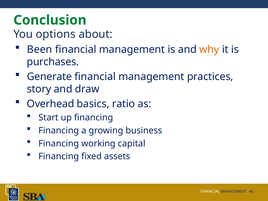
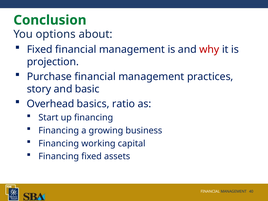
Been: Been -> Fixed (40, 49)
why colour: orange -> red (209, 49)
purchases: purchases -> projection (53, 62)
Generate: Generate -> Purchase (49, 77)
draw: draw -> basic (87, 89)
